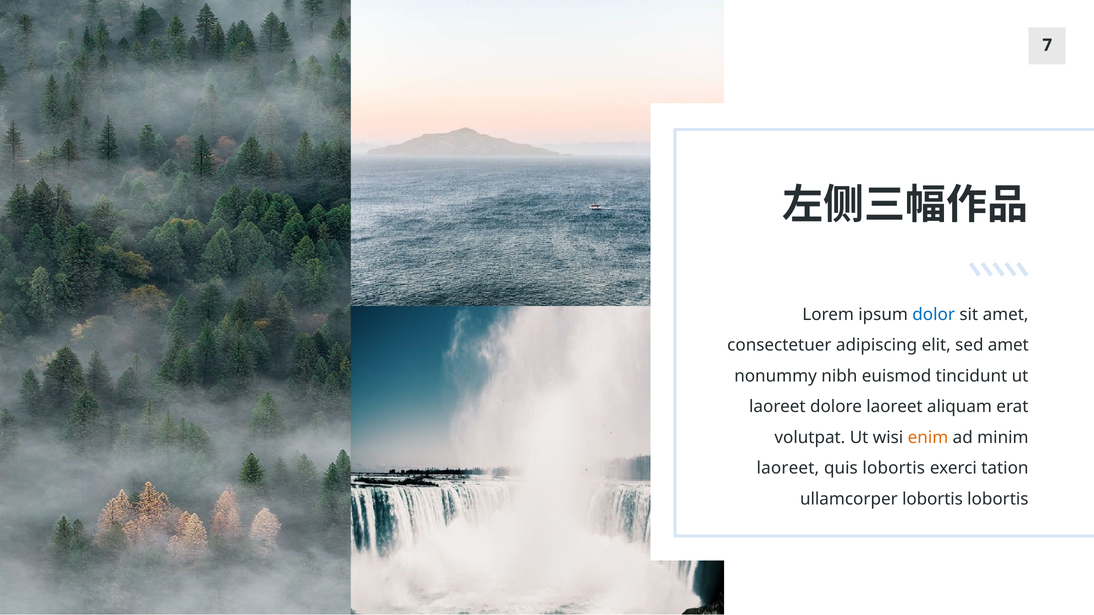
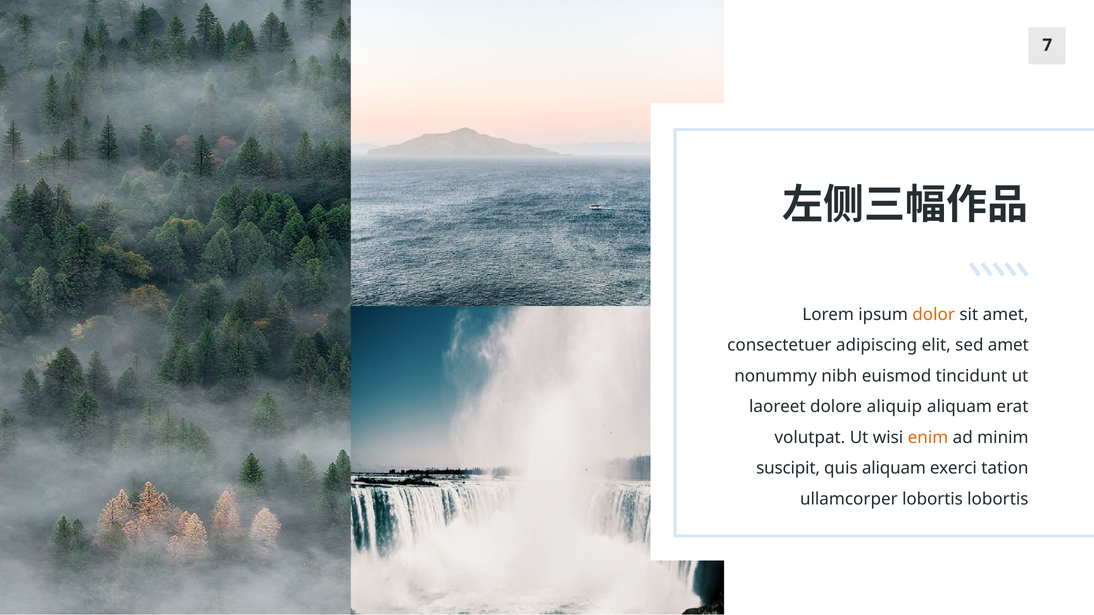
dolor colour: blue -> orange (934, 315)
dolore laoreet: laoreet -> aliquip (894, 407)
laoreet: laoreet -> suscipit (788, 468)
quis lobortis: lobortis -> aliquam (894, 468)
